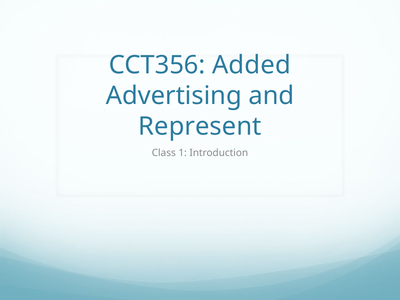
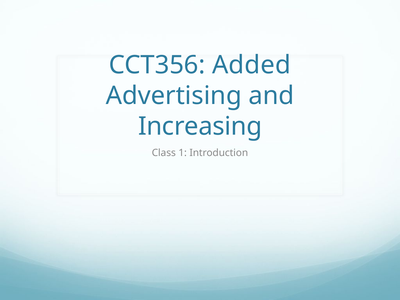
Represent: Represent -> Increasing (200, 127)
